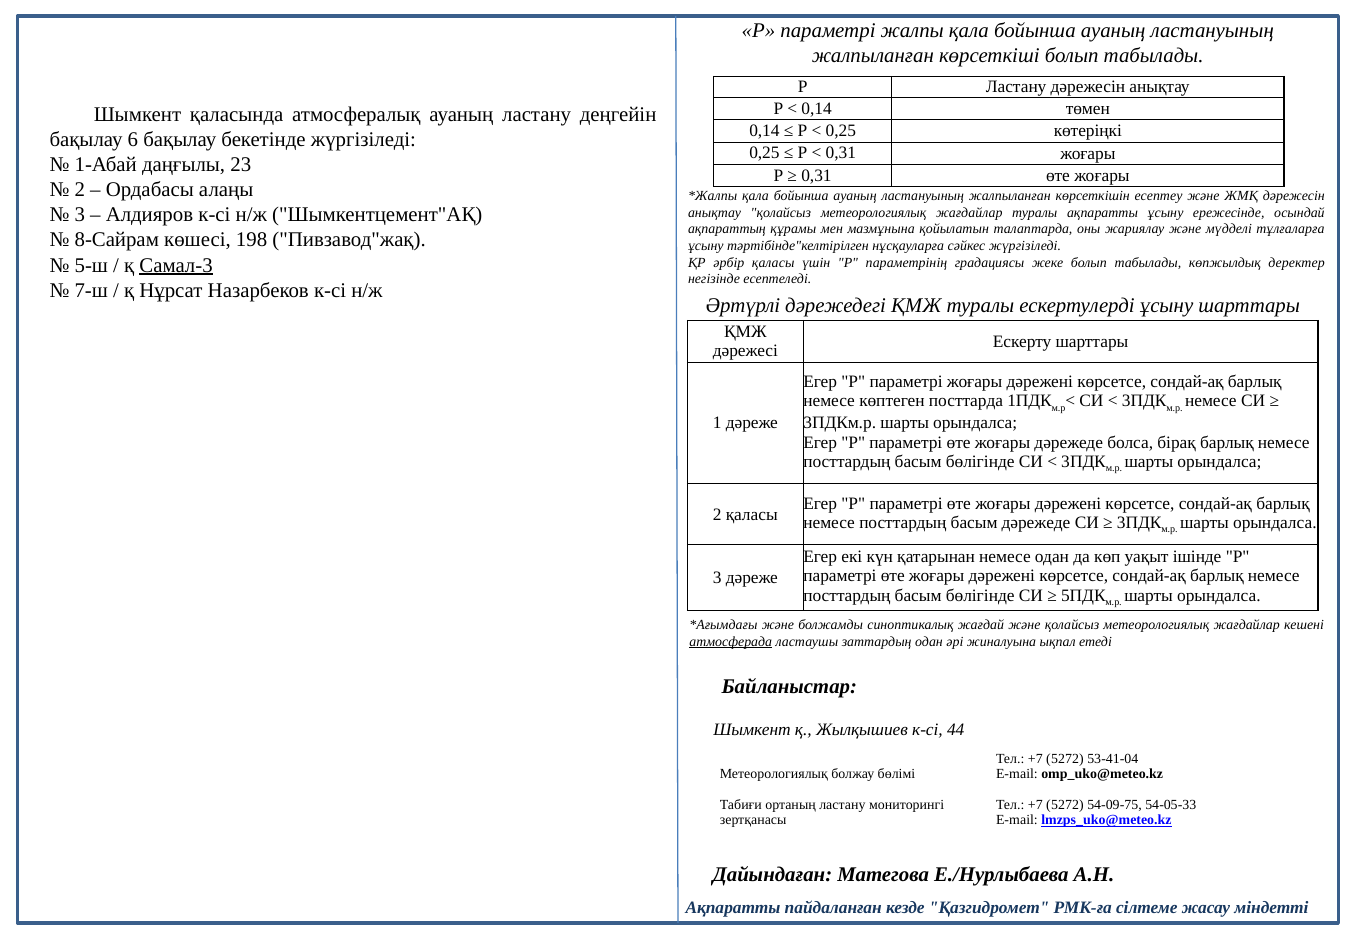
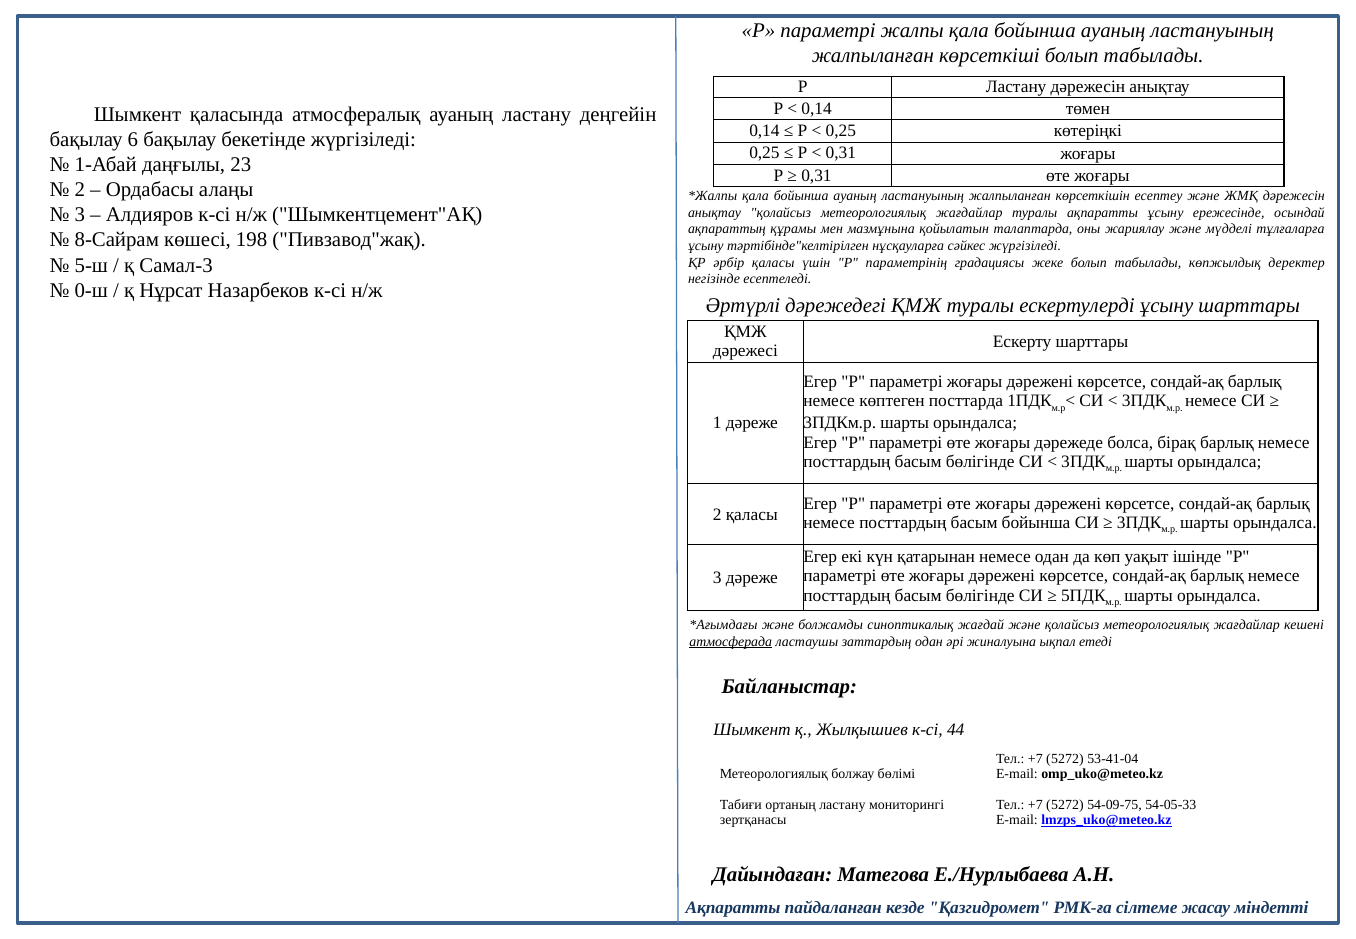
Самал-3 underline: present -> none (176, 265)
7-ш: 7-ш -> 0-ш (91, 290)
басым дәрежеде: дәрежеде -> бойынша (1036, 522)
